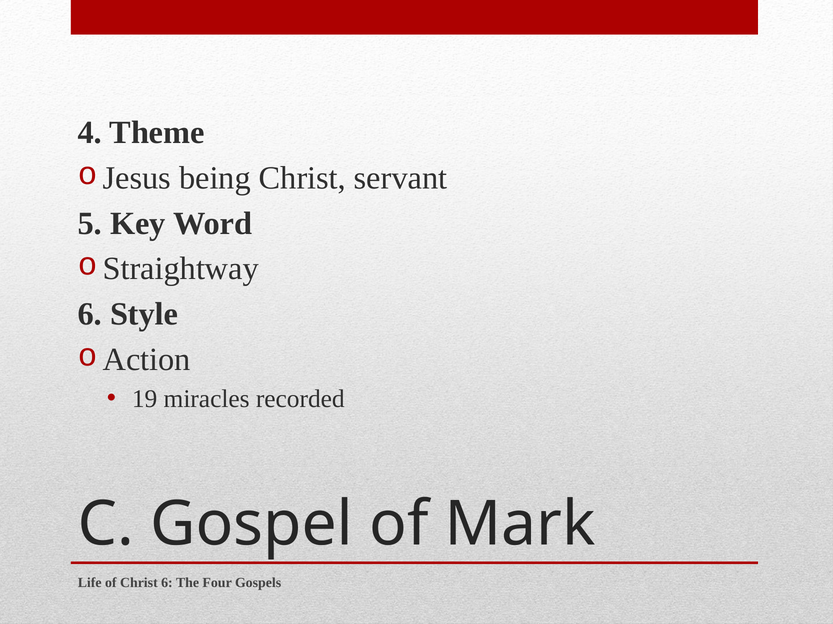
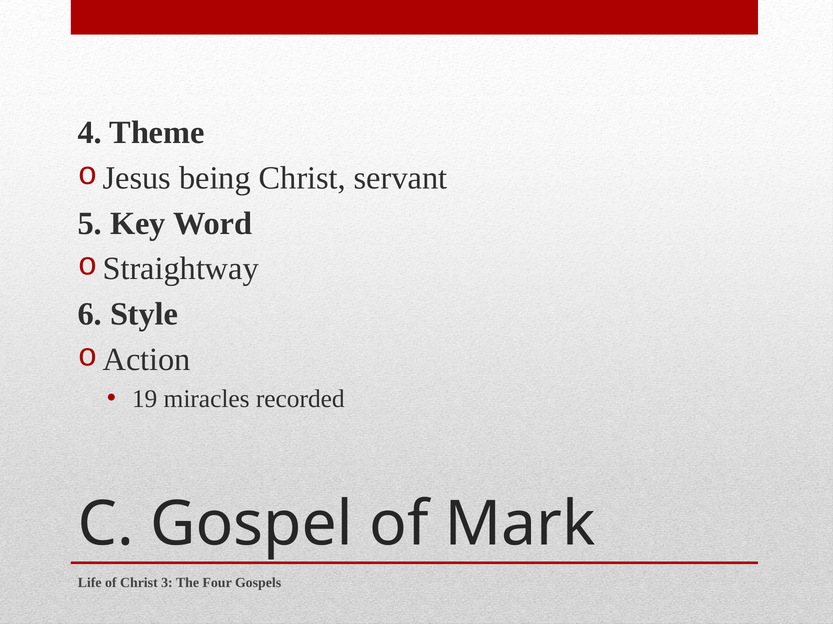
Christ 6: 6 -> 3 (167, 583)
